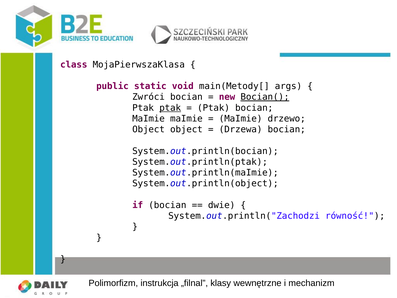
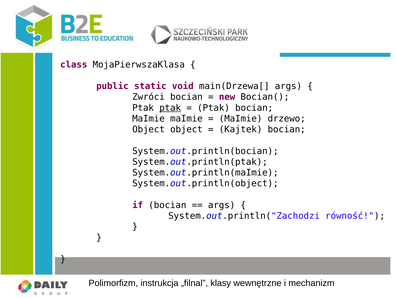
main(Metody[: main(Metody[ -> main(Drzewa[ (234, 86)
Bocian( underline: present -> none (265, 97)
Drzewa: Drzewa -> Kajtek (241, 129)
dwie: dwie -> args (222, 205)
